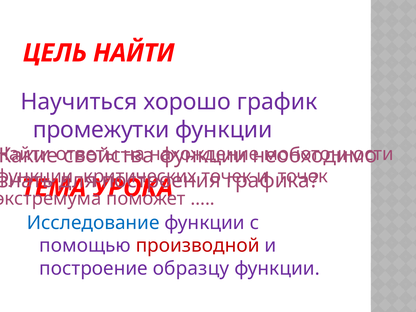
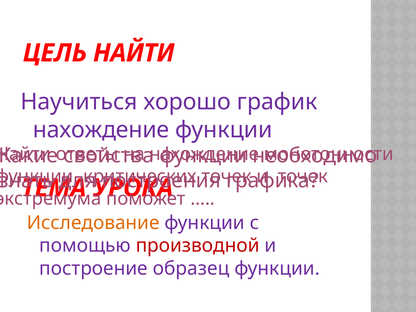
промежутки: промежутки -> нахождение (101, 130)
Исследование colour: blue -> orange (93, 223)
образцу: образцу -> образец (191, 269)
